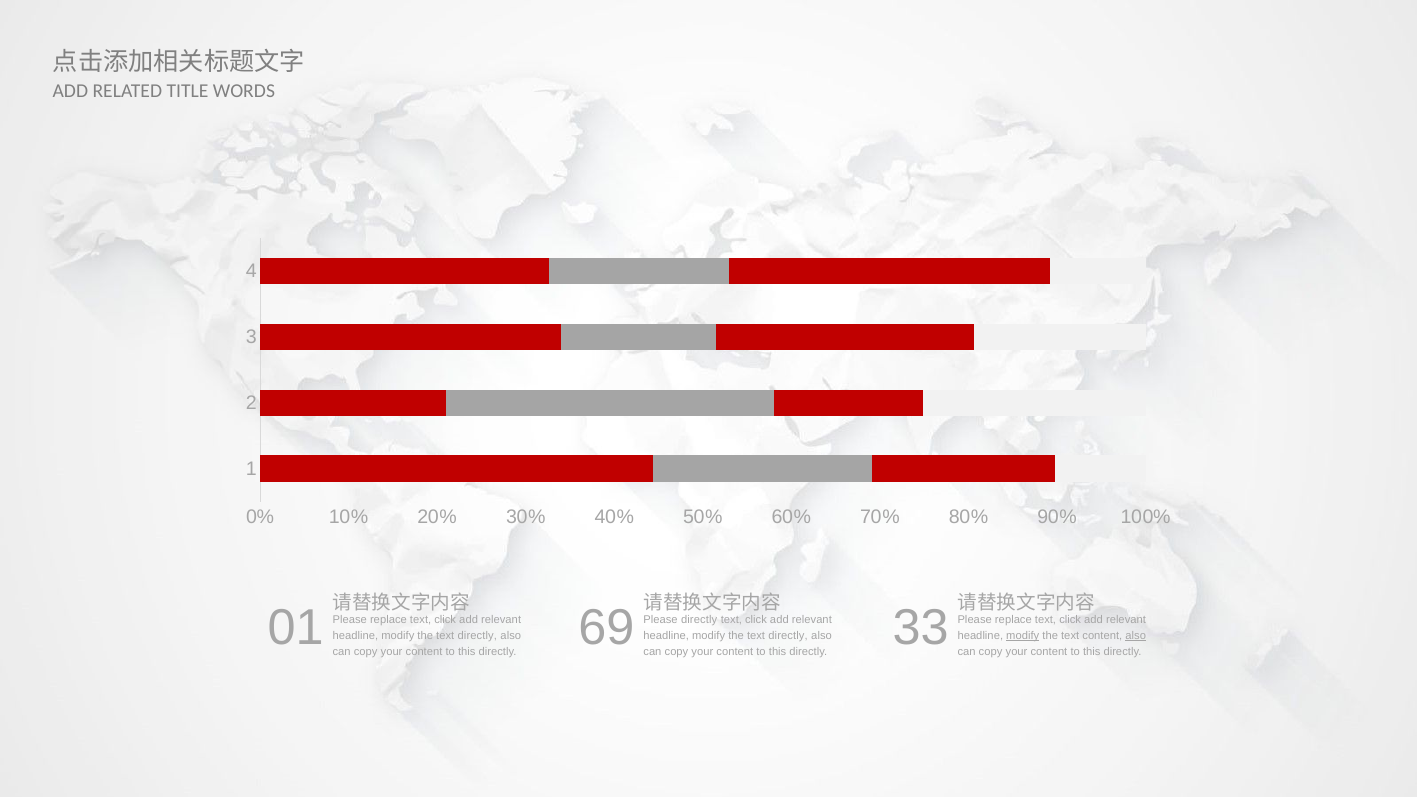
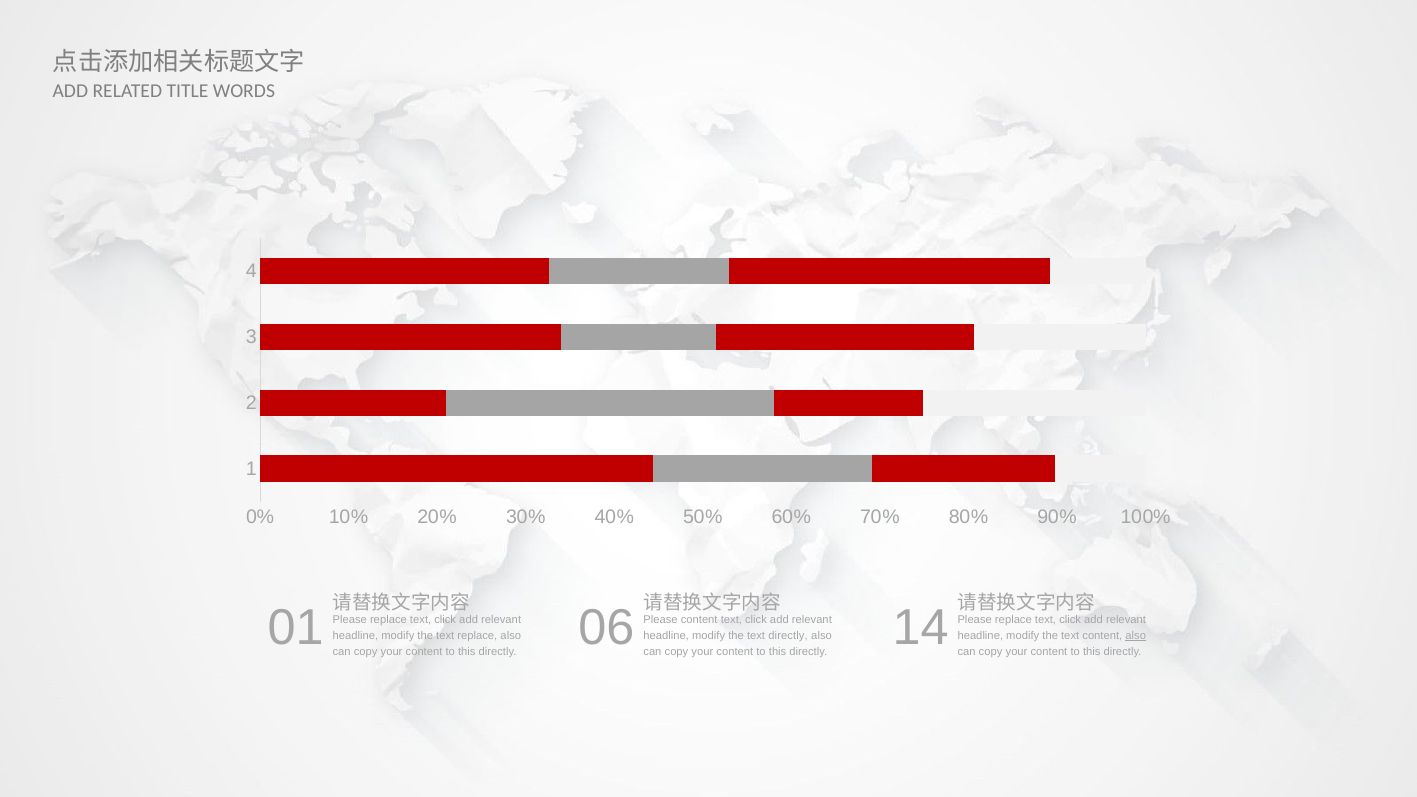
69: 69 -> 06 (606, 628)
Please directly: directly -> content (699, 620)
33: 33 -> 14 (921, 628)
directly: directly -> replace (477, 636)
modify underline: present -> none (1023, 636)
